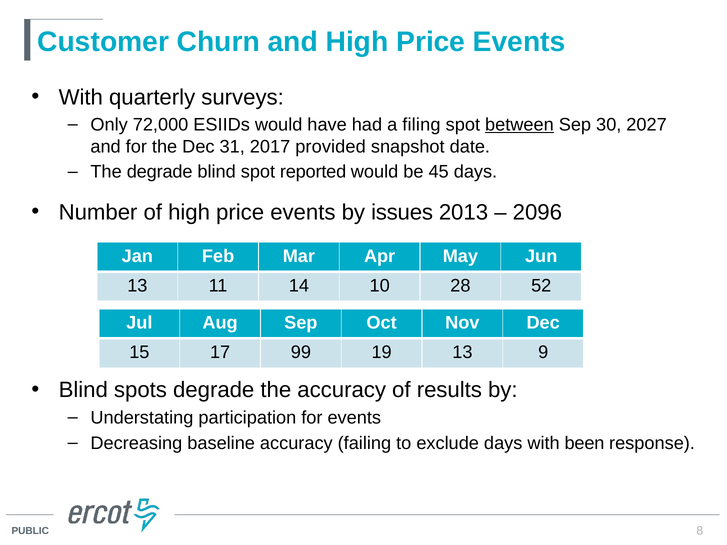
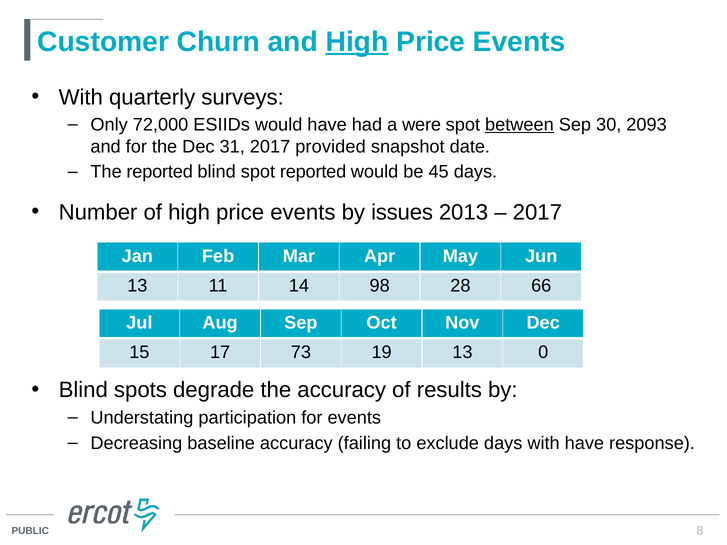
High underline: none -> present (357, 42)
filing: filing -> were (422, 125)
2027: 2027 -> 2093 (647, 125)
The degrade: degrade -> reported (160, 172)
2096: 2096 -> 2017 (537, 212)
10: 10 -> 98 (380, 286)
52: 52 -> 66 (541, 286)
99: 99 -> 73 (301, 353)
9: 9 -> 0 (543, 353)
with been: been -> have (584, 443)
